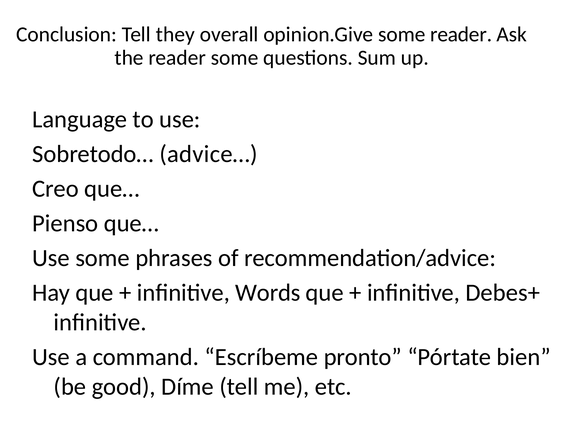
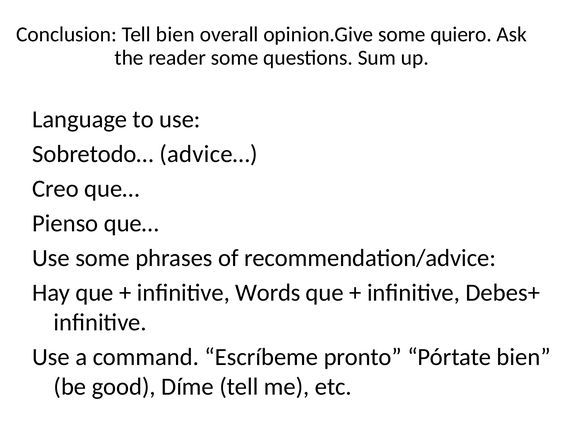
Tell they: they -> bien (175, 34)
some reader: reader -> quiero (461, 34)
